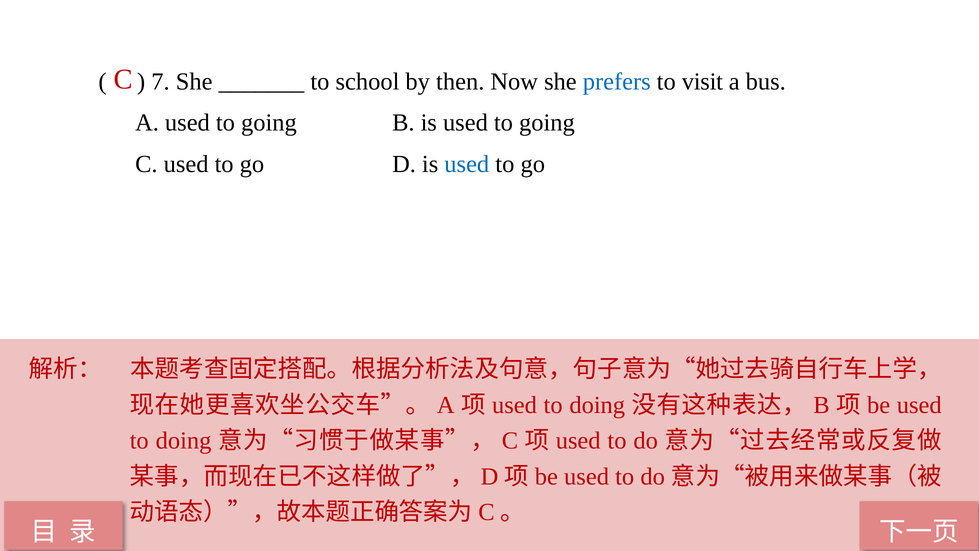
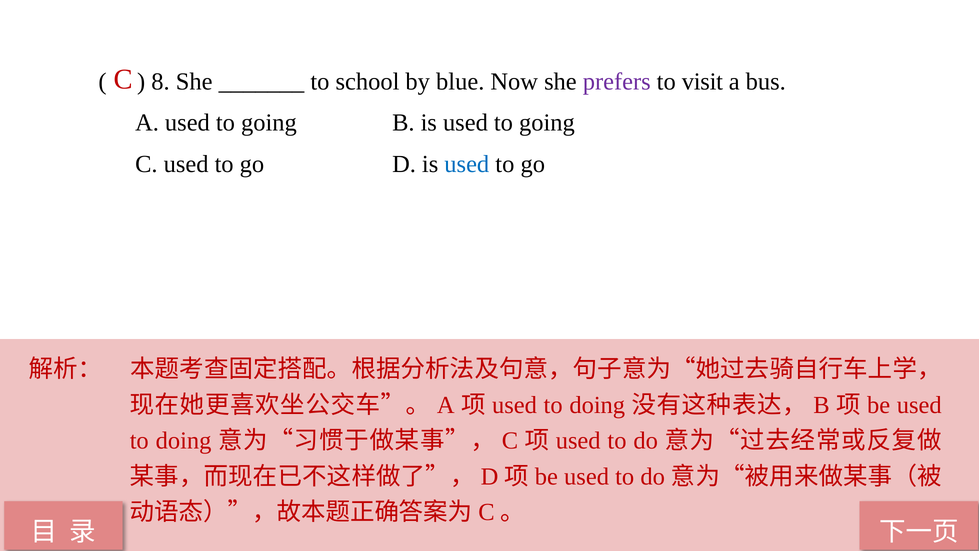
7: 7 -> 8 (161, 82)
then: then -> blue (460, 82)
prefers colour: blue -> purple (617, 82)
